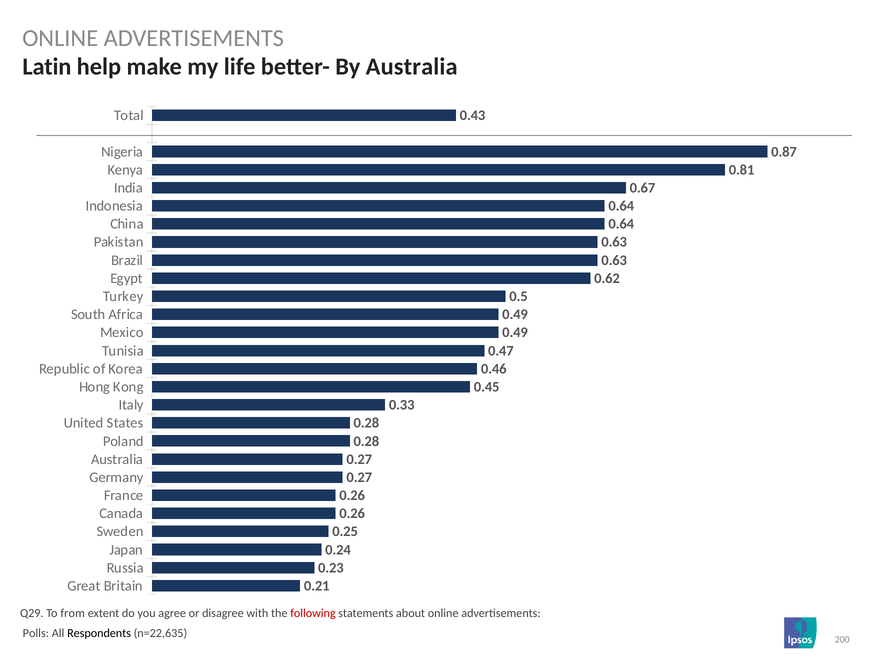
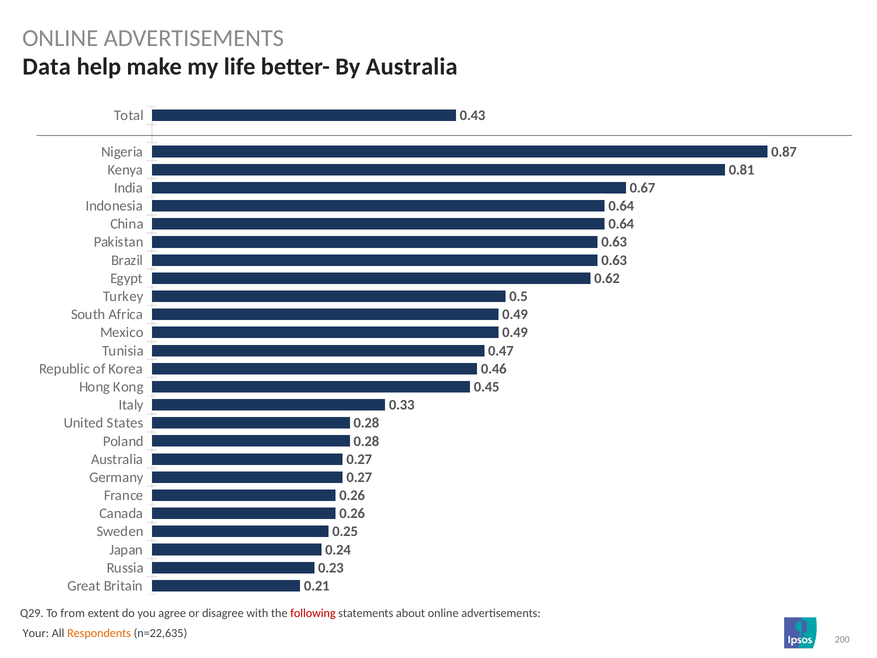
Latin: Latin -> Data (47, 67)
Polls: Polls -> Your (36, 633)
Respondents colour: black -> orange (99, 633)
